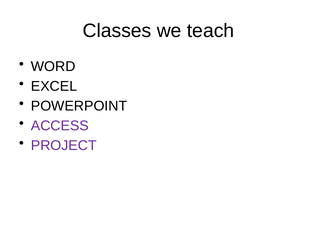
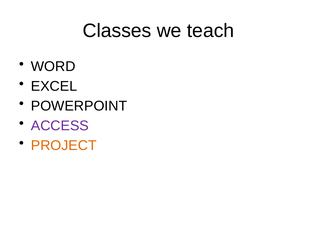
PROJECT colour: purple -> orange (64, 145)
